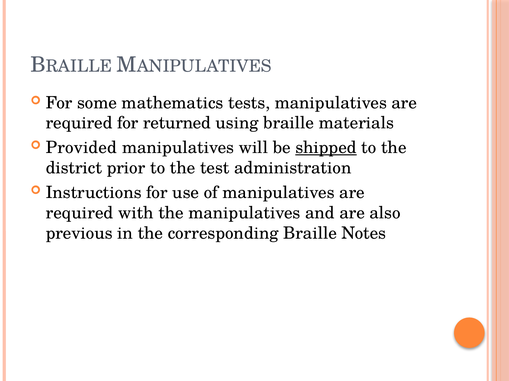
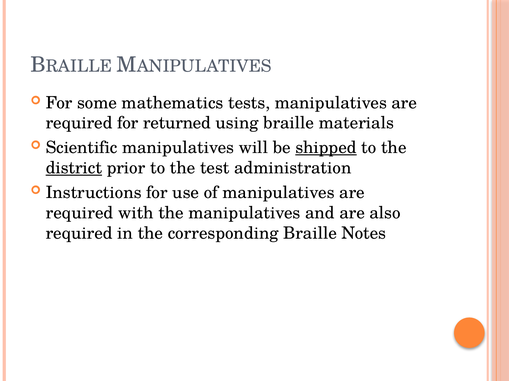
Provided: Provided -> Scientific (82, 148)
district underline: none -> present (74, 168)
previous: previous -> required (79, 234)
